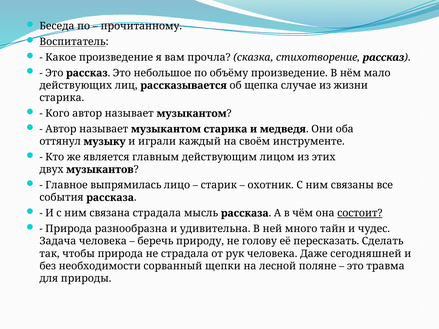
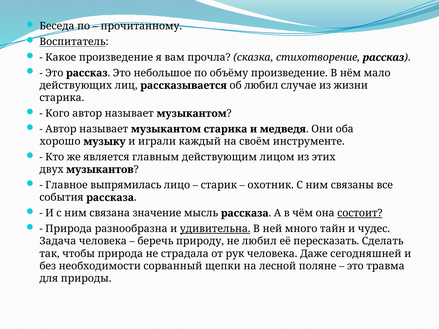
об щепка: щепка -> любил (261, 86)
оттянул: оттянул -> хорошо (60, 142)
связана страдала: страдала -> значение (157, 213)
удивительна underline: none -> present (215, 229)
не голову: голову -> любил (259, 241)
